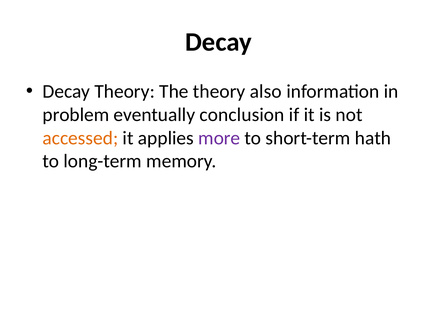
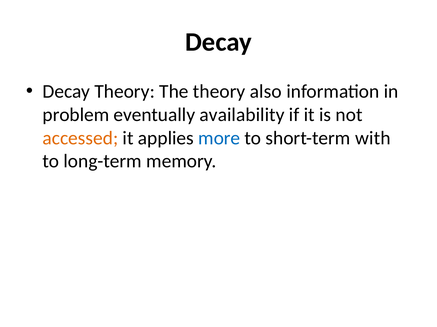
conclusion: conclusion -> availability (242, 115)
more colour: purple -> blue (219, 138)
hath: hath -> with (373, 138)
